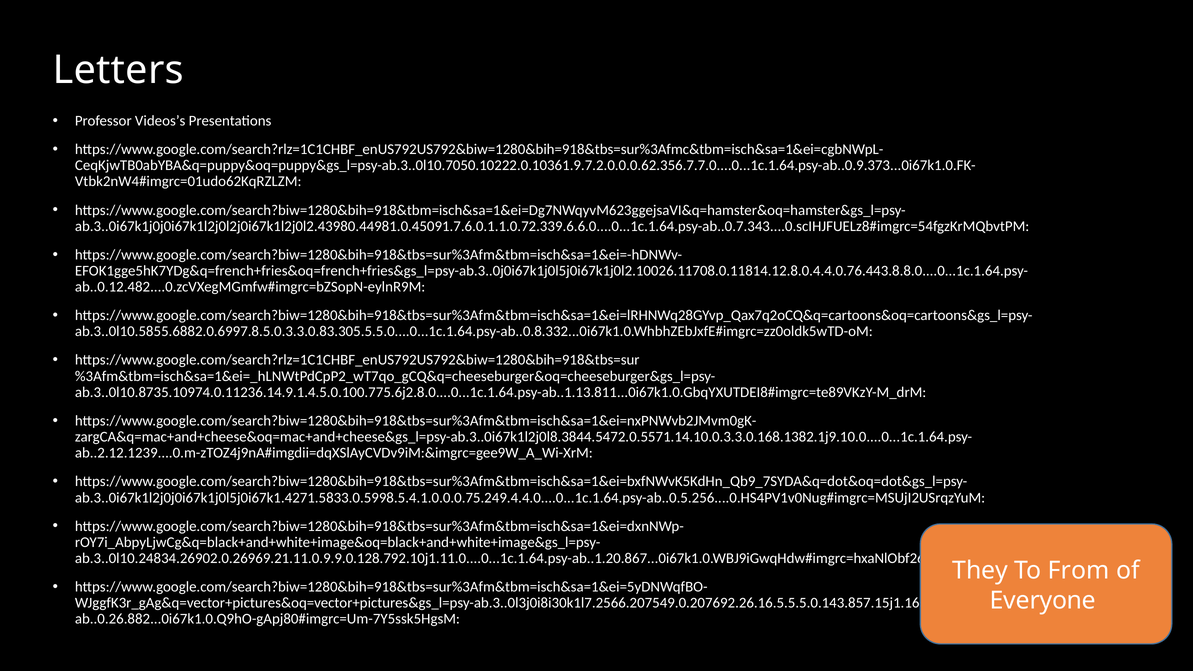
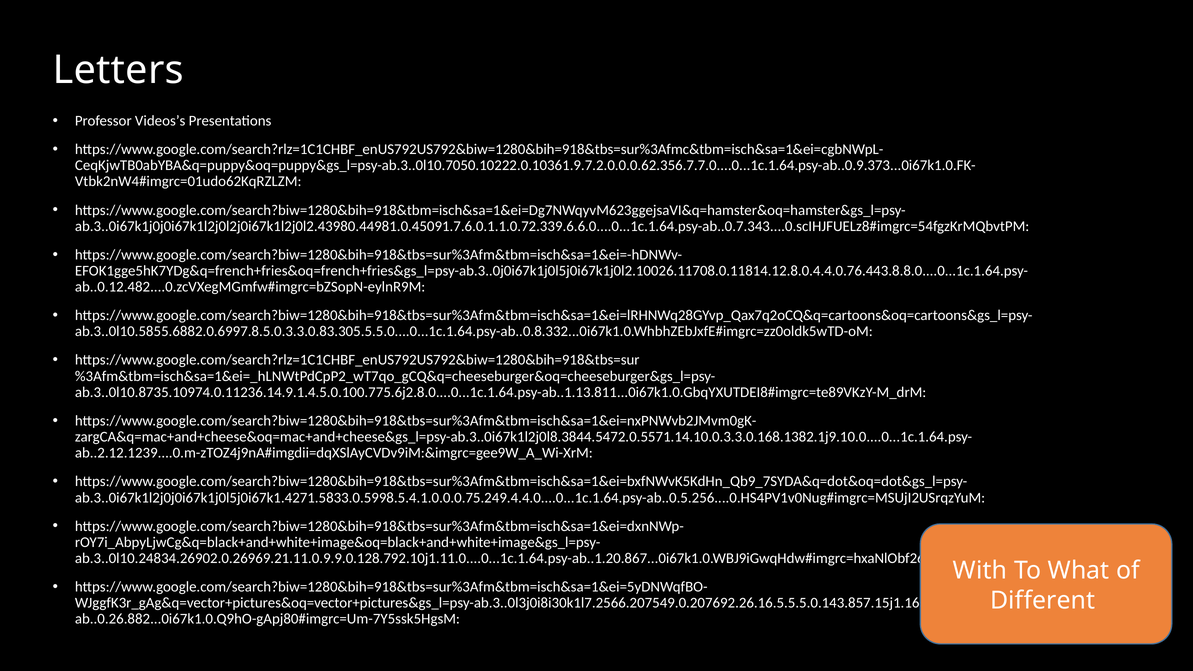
They: They -> With (980, 571)
From: From -> What (1079, 571)
Everyone: Everyone -> Different (1043, 601)
